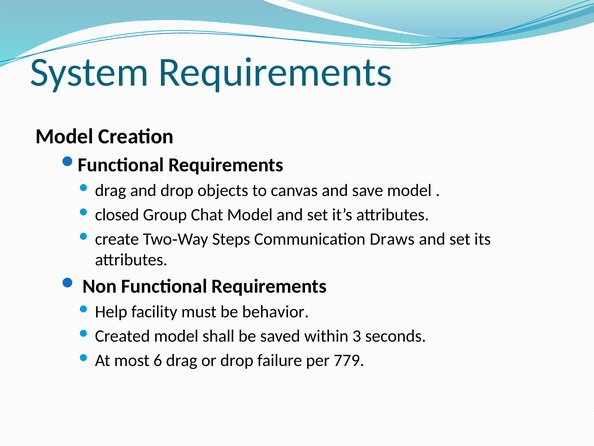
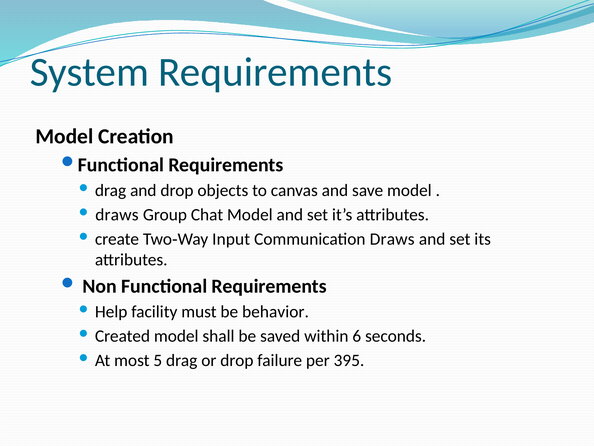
closed: closed -> draws (117, 215)
Steps: Steps -> Input (231, 239)
3: 3 -> 6 (357, 336)
6: 6 -> 5 (158, 360)
779: 779 -> 395 (349, 360)
